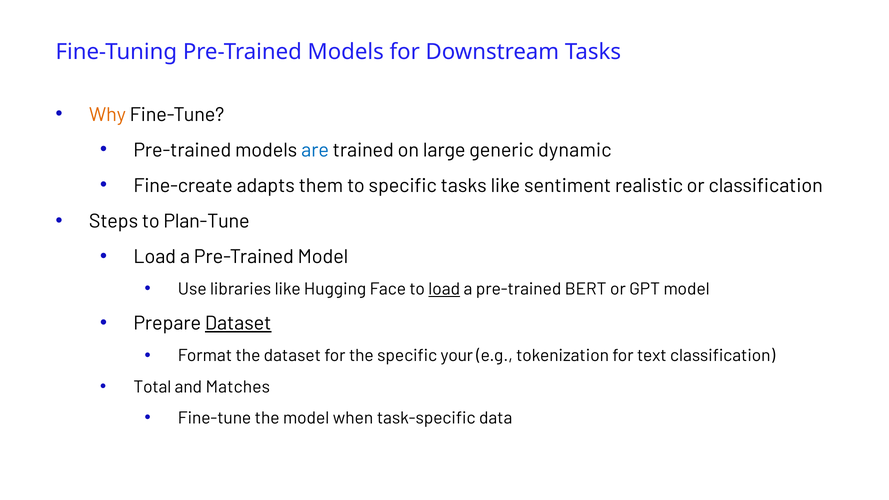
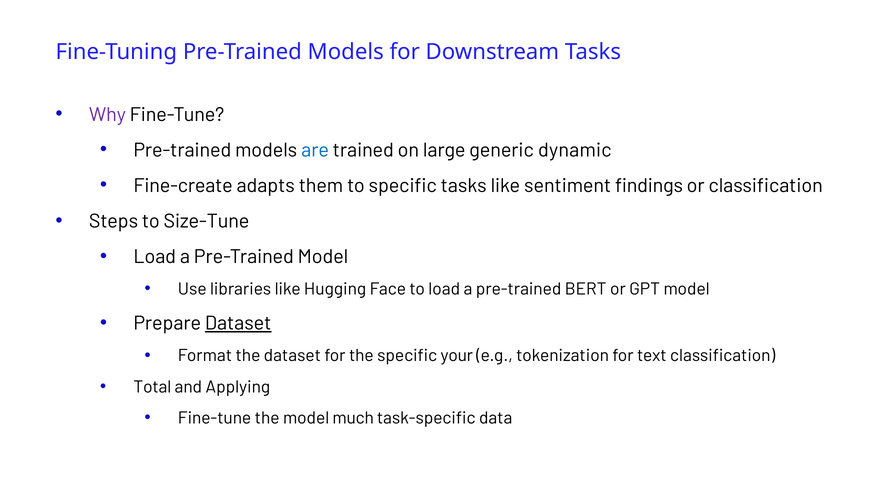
Why colour: orange -> purple (107, 115)
realistic: realistic -> findings (649, 186)
Plan-Tune: Plan-Tune -> Size-Tune (206, 221)
load underline: present -> none (444, 289)
Matches: Matches -> Applying (238, 387)
when: when -> much (353, 418)
